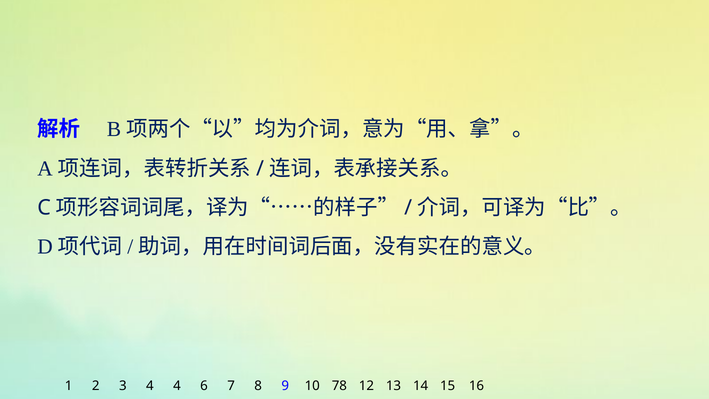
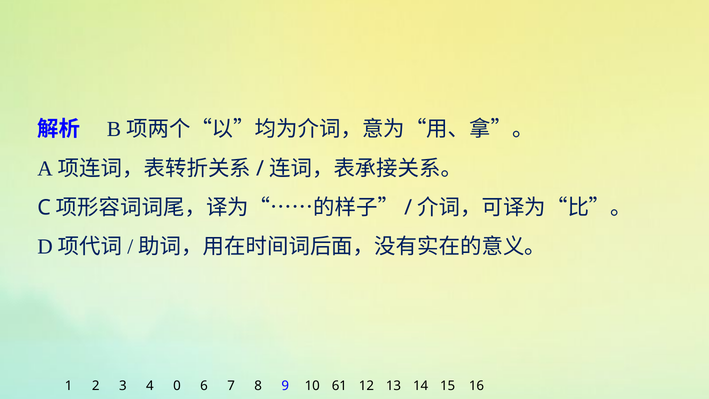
4 4: 4 -> 0 (177, 386)
78: 78 -> 61 (339, 386)
